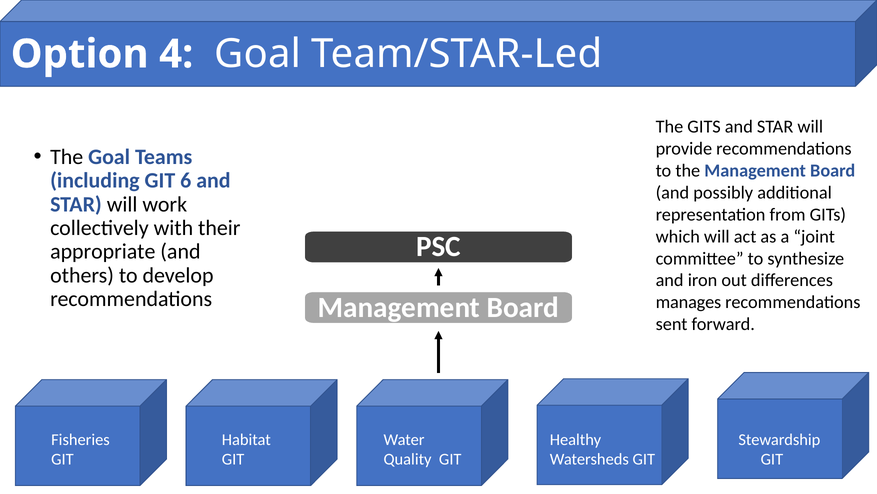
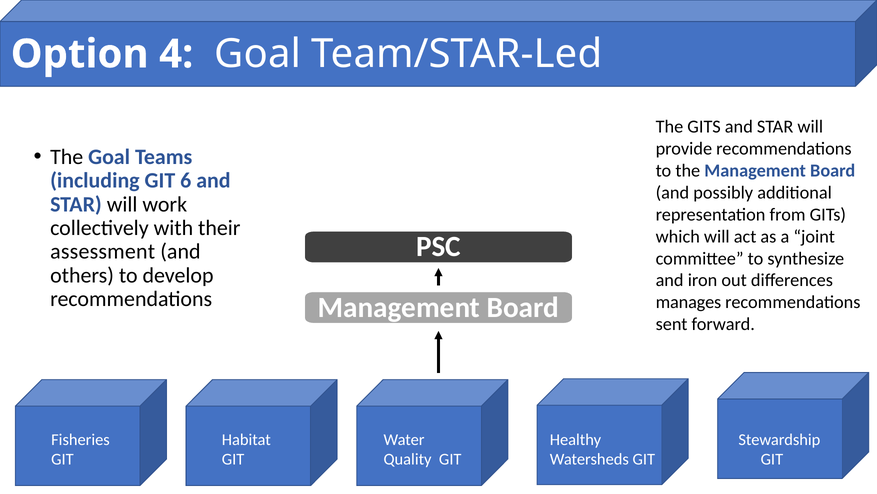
appropriate: appropriate -> assessment (103, 251)
